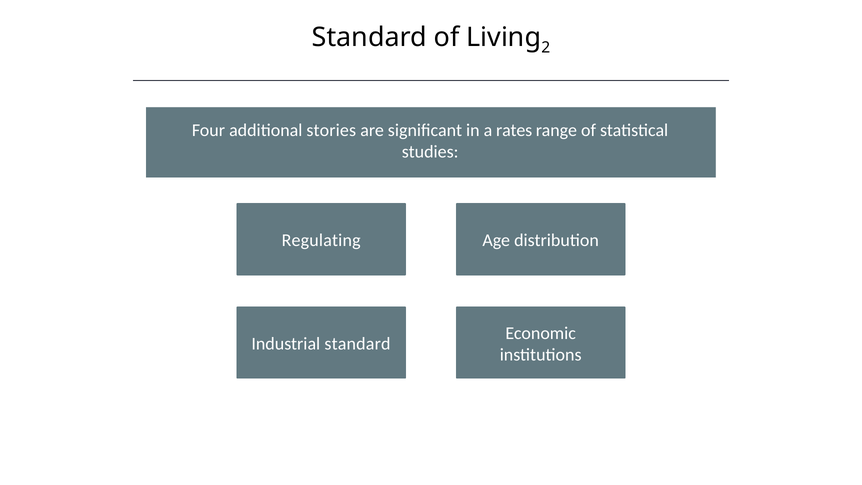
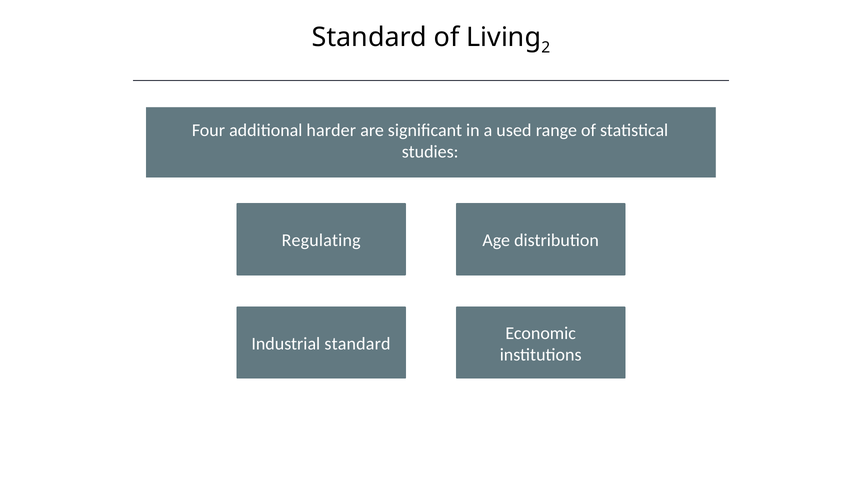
stories: stories -> harder (331, 130)
rates: rates -> used (514, 130)
